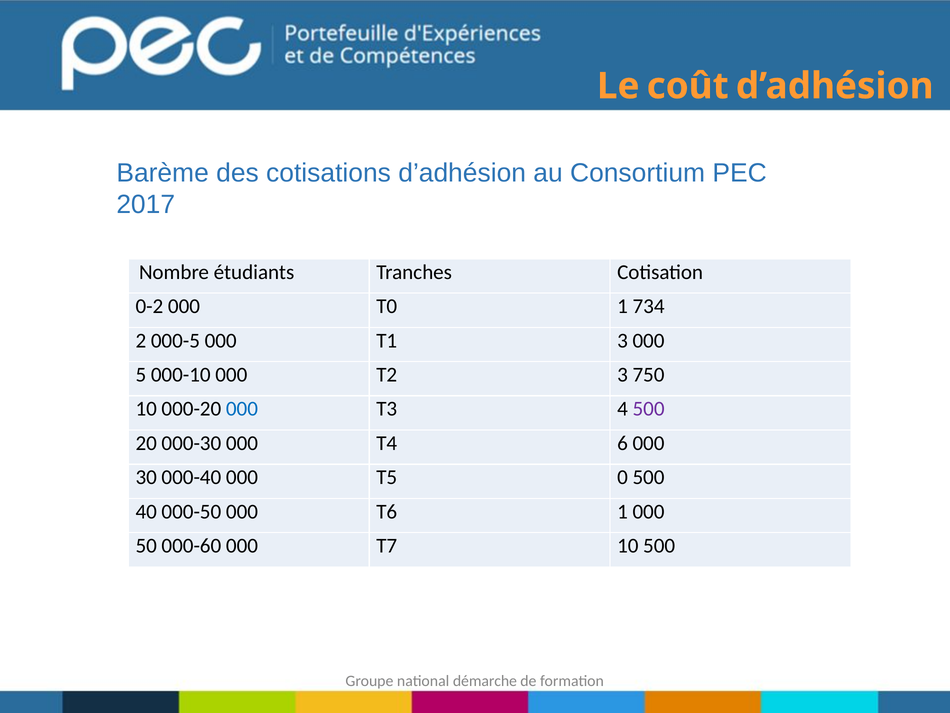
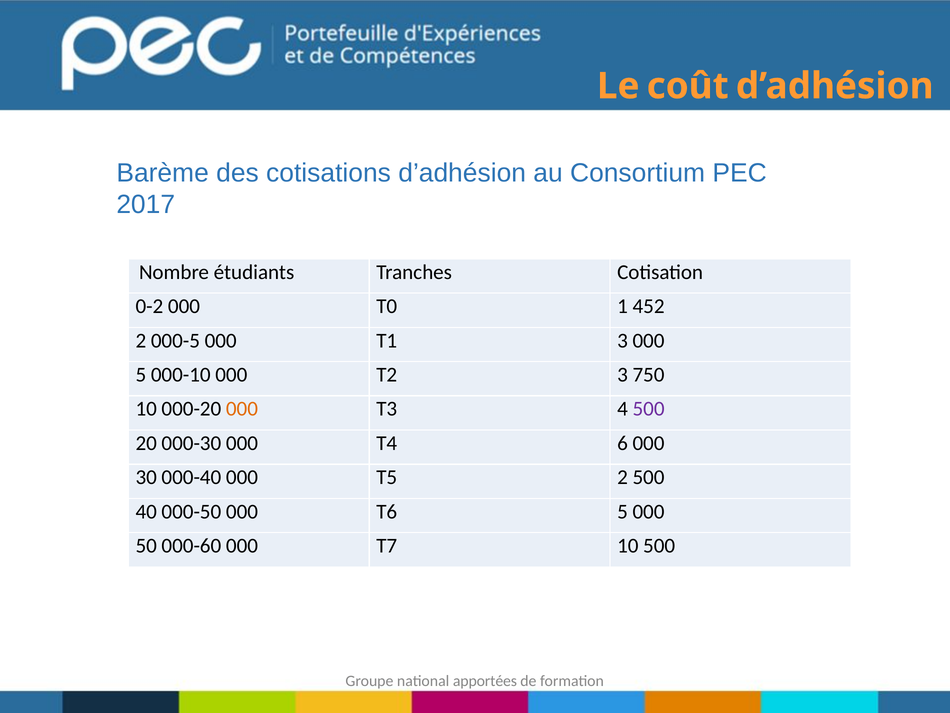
734: 734 -> 452 (649, 306)
000 colour: blue -> orange (242, 409)
T5 0: 0 -> 2 (623, 477)
T6 1: 1 -> 5 (623, 511)
démarche: démarche -> apportées (485, 680)
